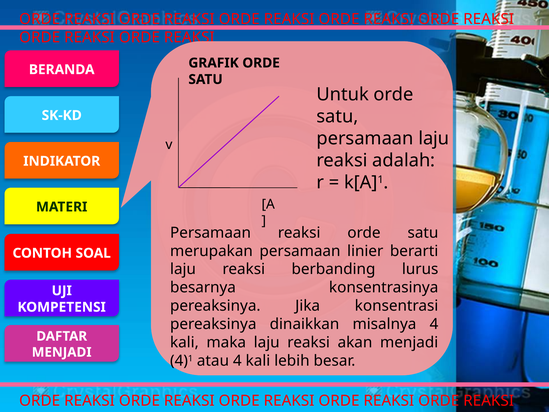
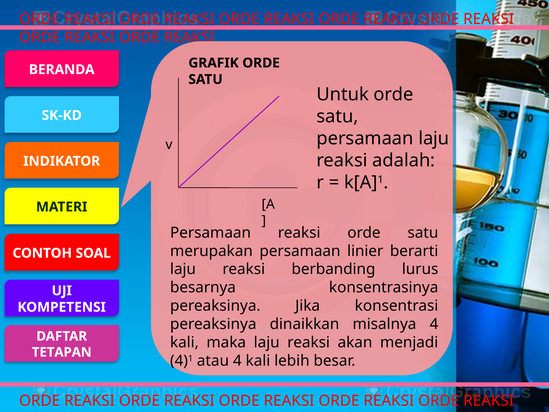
MENJADI: MENJADI -> TETAPAN (62, 352)
